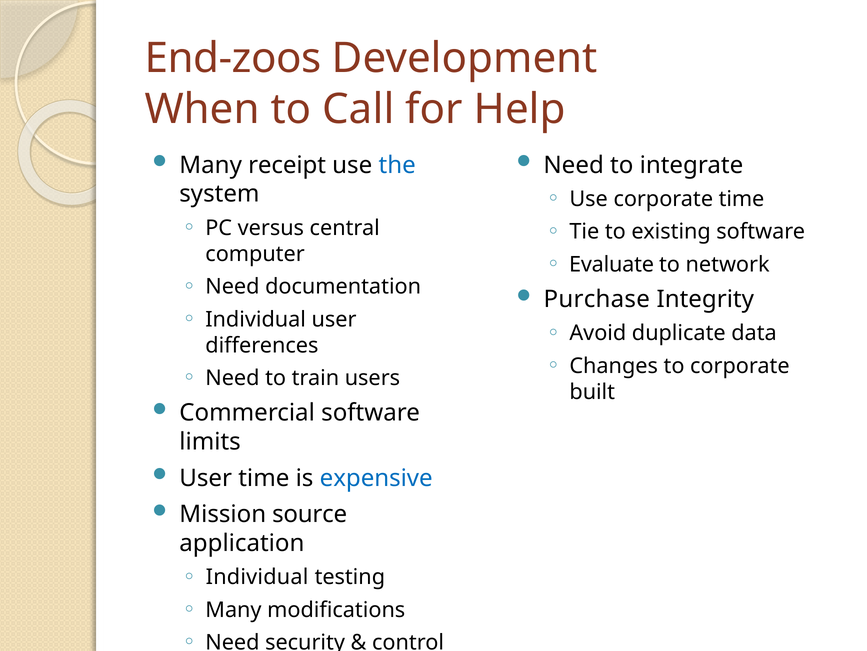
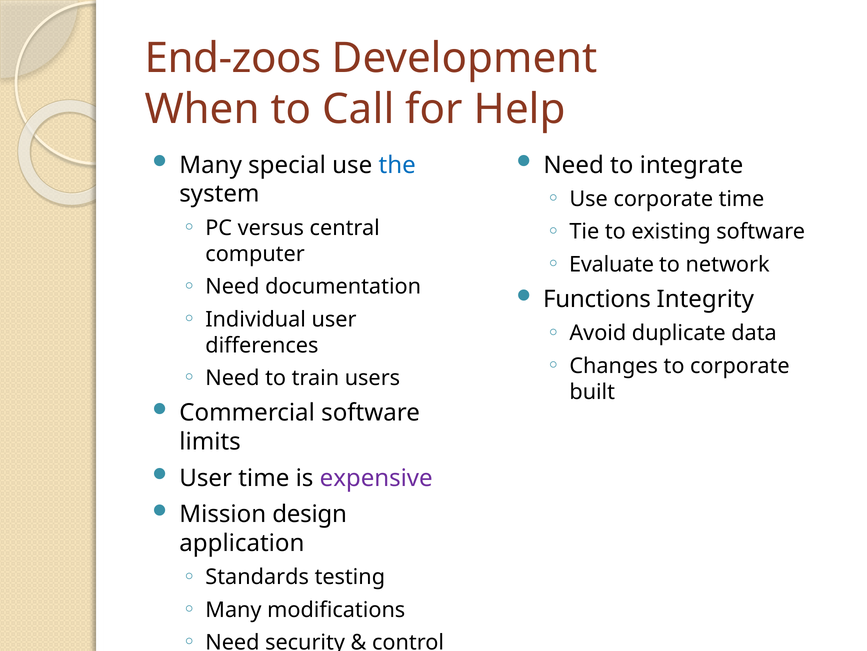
receipt: receipt -> special (287, 165)
Purchase: Purchase -> Functions (597, 299)
expensive colour: blue -> purple (376, 478)
source: source -> design (310, 514)
Individual: Individual -> Standards (257, 577)
